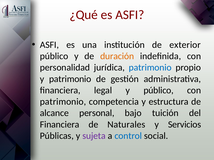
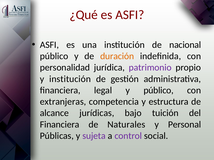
exterior: exterior -> nacional (185, 45)
patrimonio colour: blue -> purple (150, 68)
y patrimonio: patrimonio -> institución (70, 79)
patrimonio: patrimonio -> extranjeras (63, 102)
personal: personal -> jurídicas (97, 113)
Servicios: Servicios -> Personal (185, 125)
control colour: blue -> purple (128, 136)
